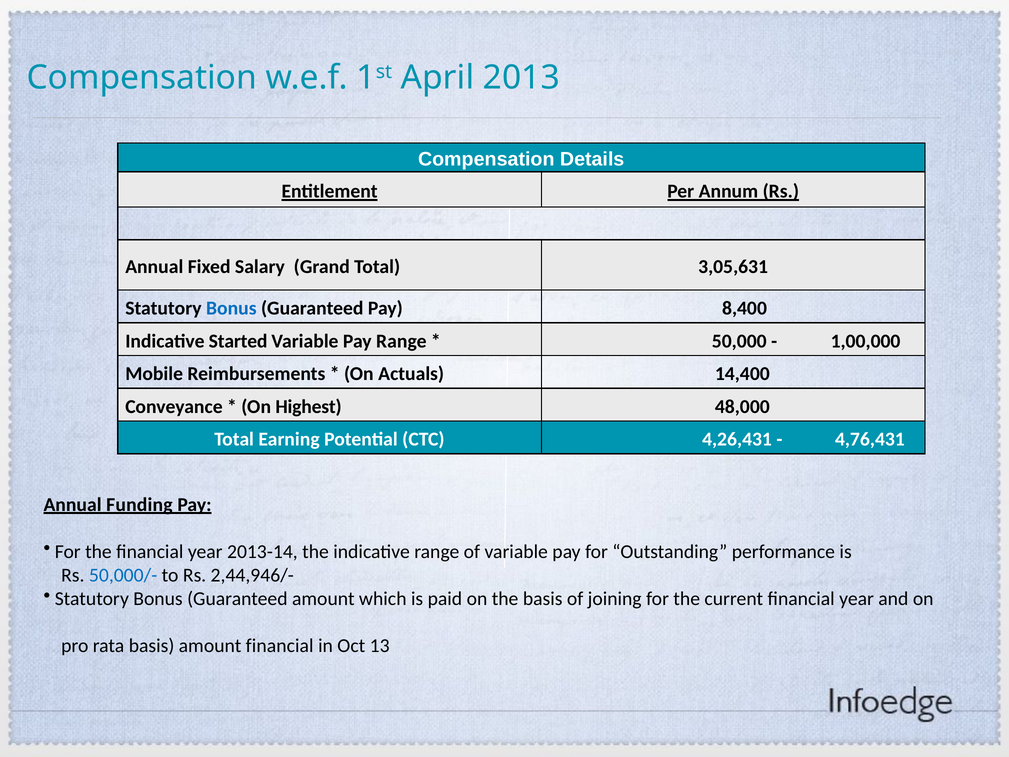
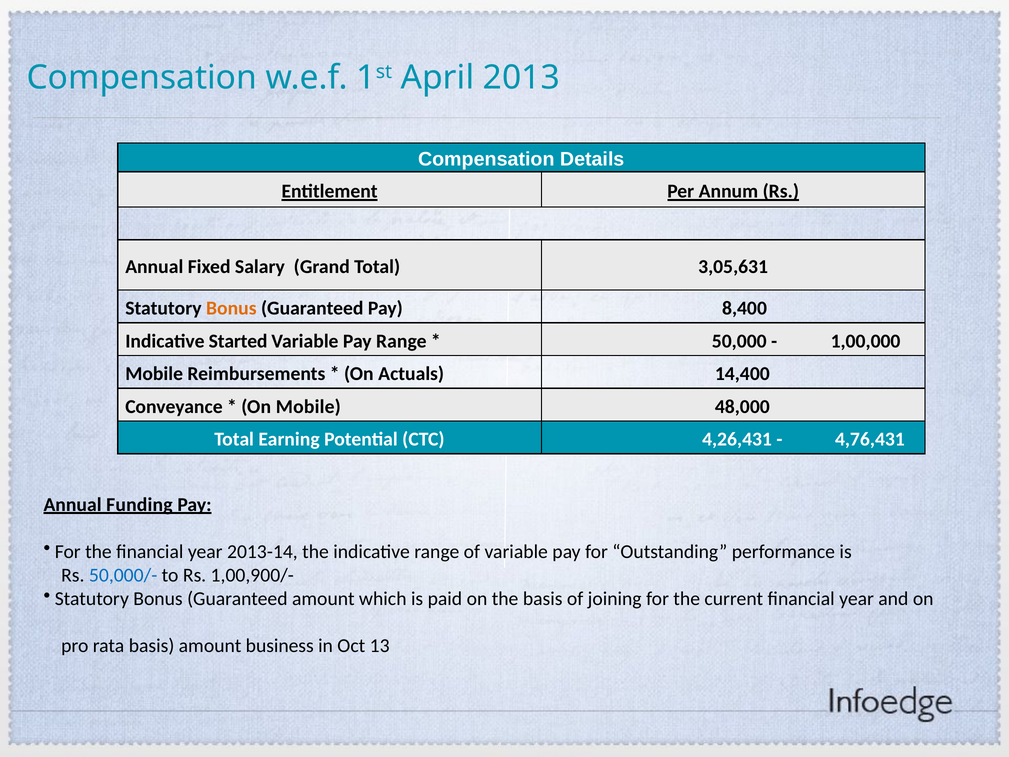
Bonus colour: blue -> orange (231, 308)
On Highest: Highest -> Mobile (308, 407)
2,44,946/-: 2,44,946/- -> 1,00,900/- (252, 575)
amount financial: financial -> business (280, 646)
